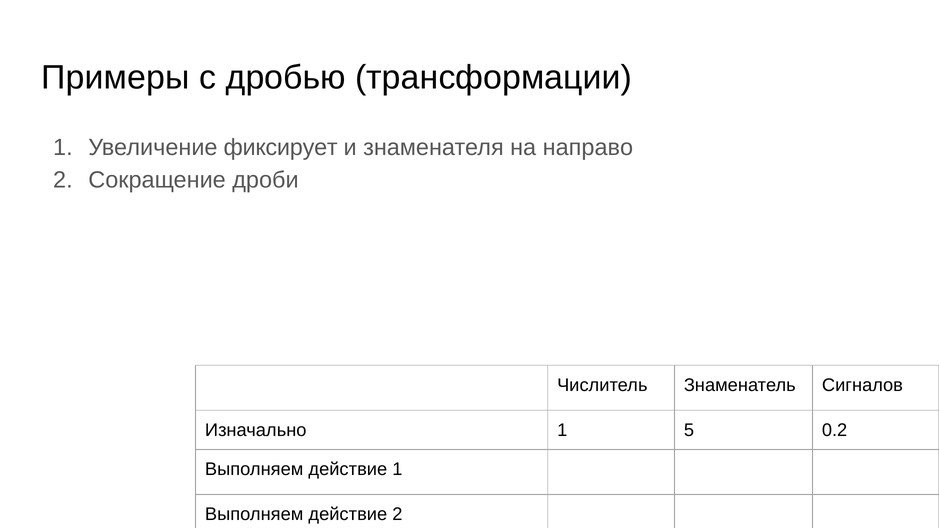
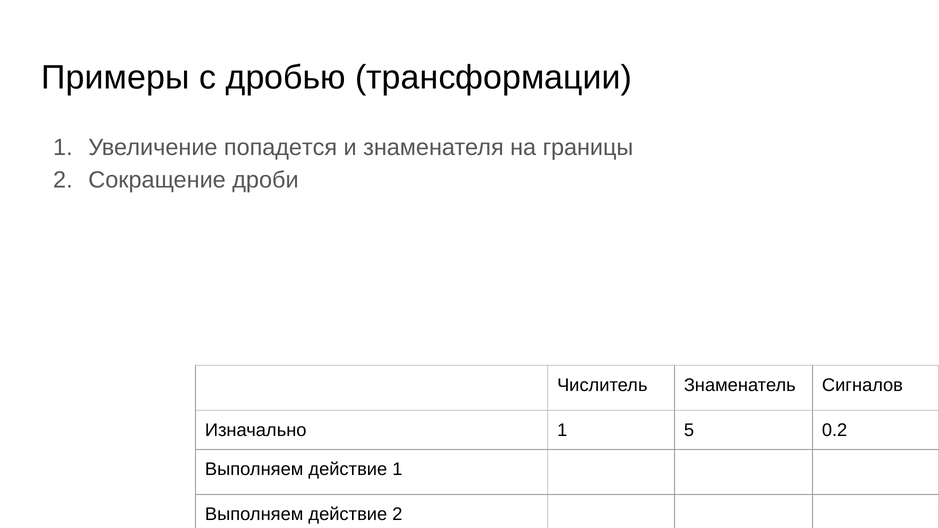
фиксирует: фиксирует -> попадется (281, 148)
направо: направо -> границы (588, 148)
